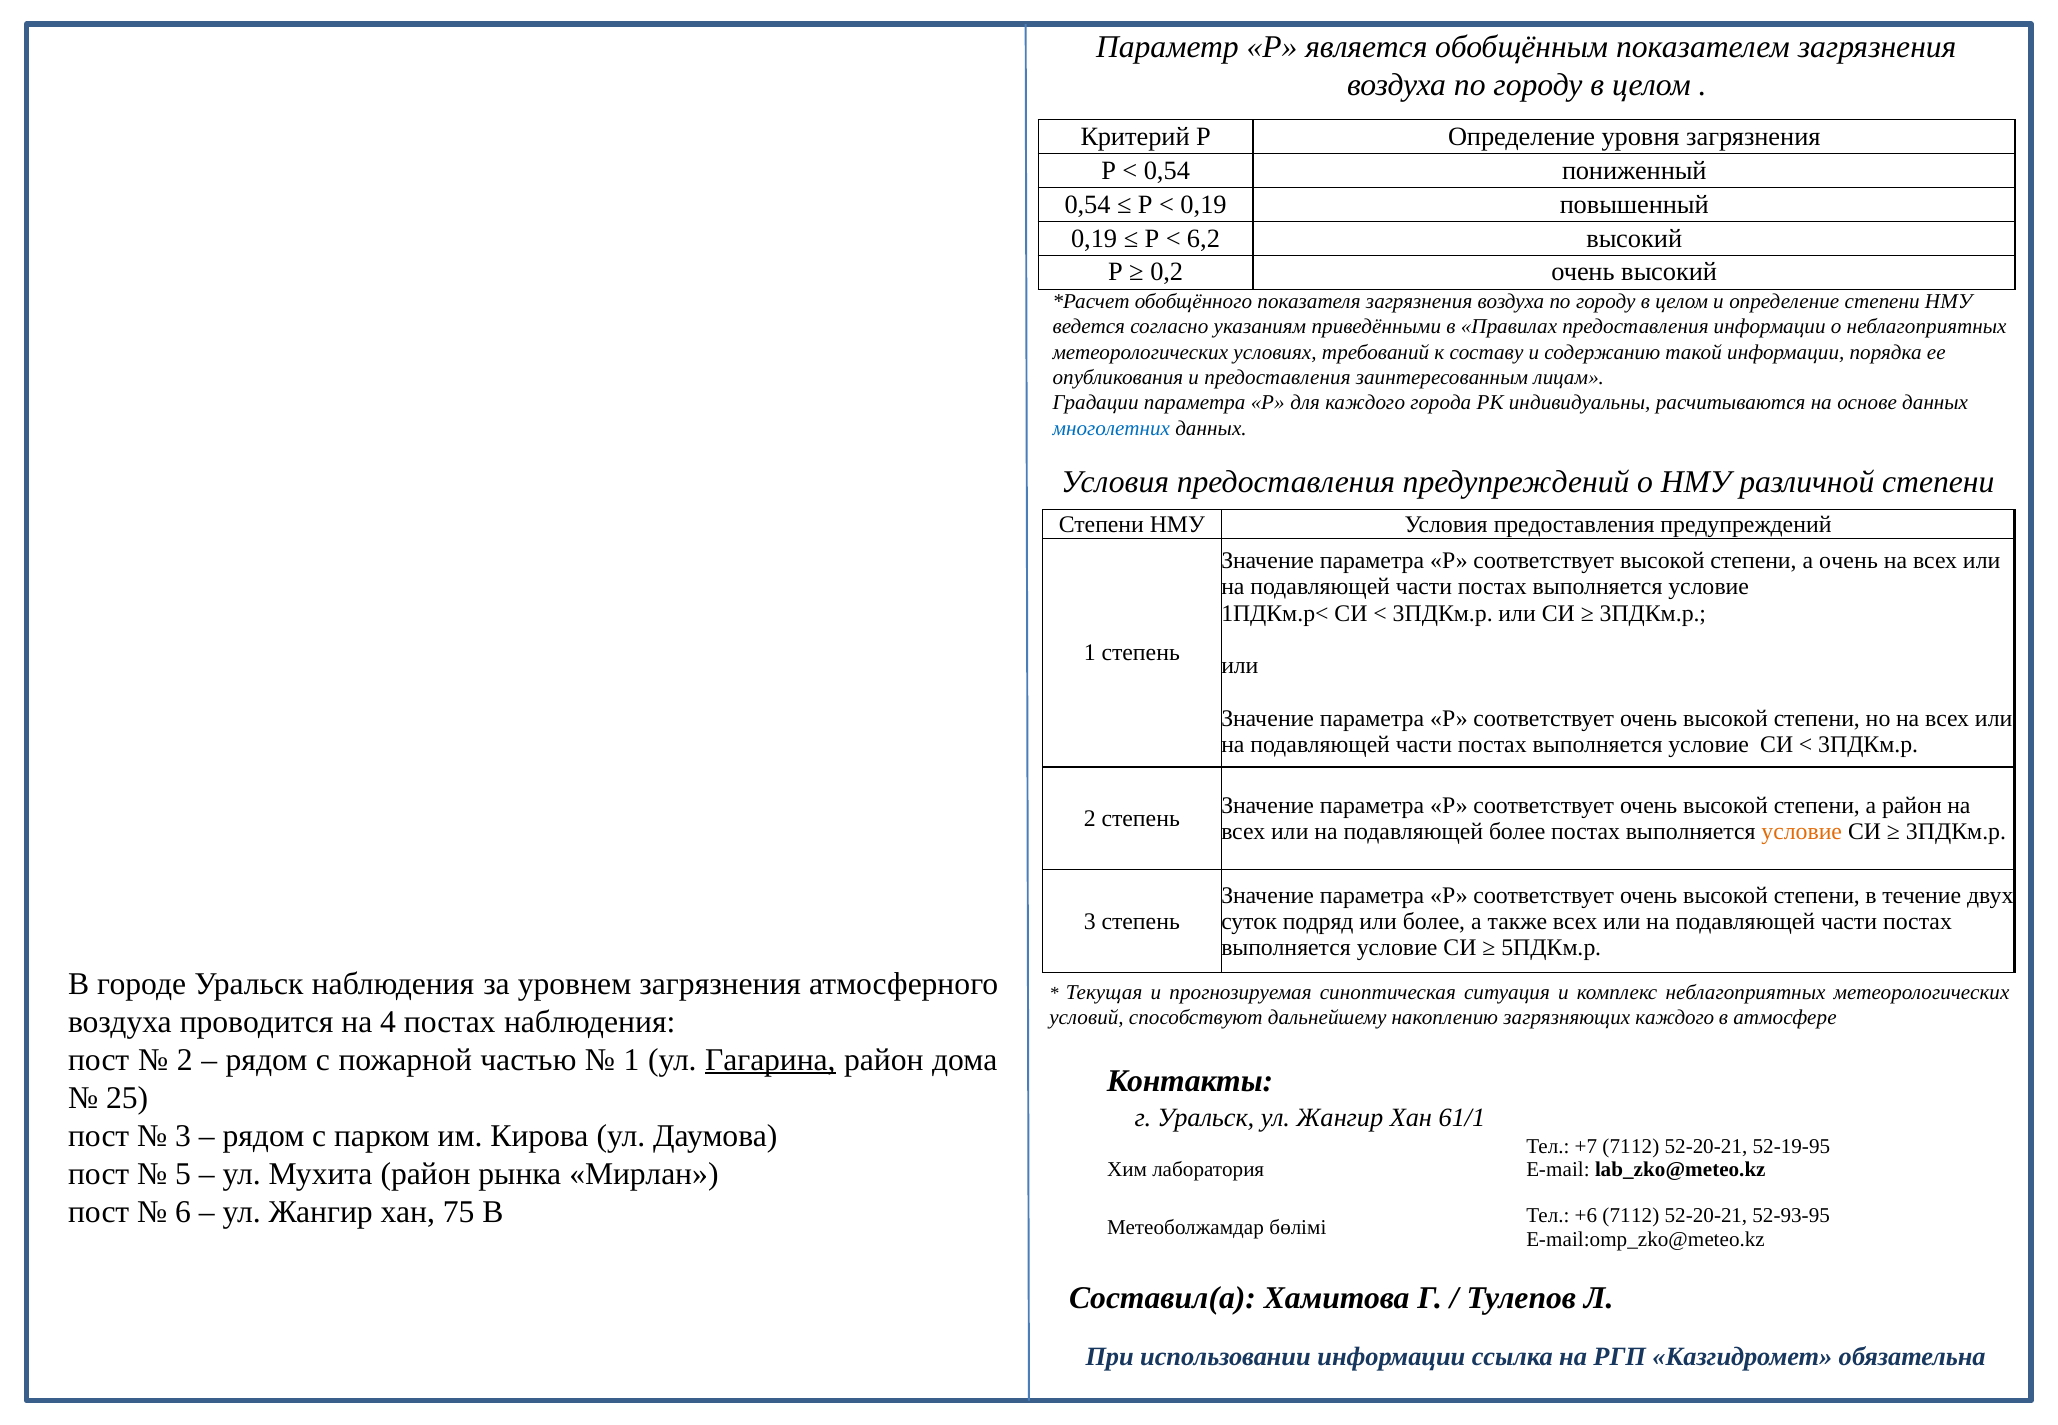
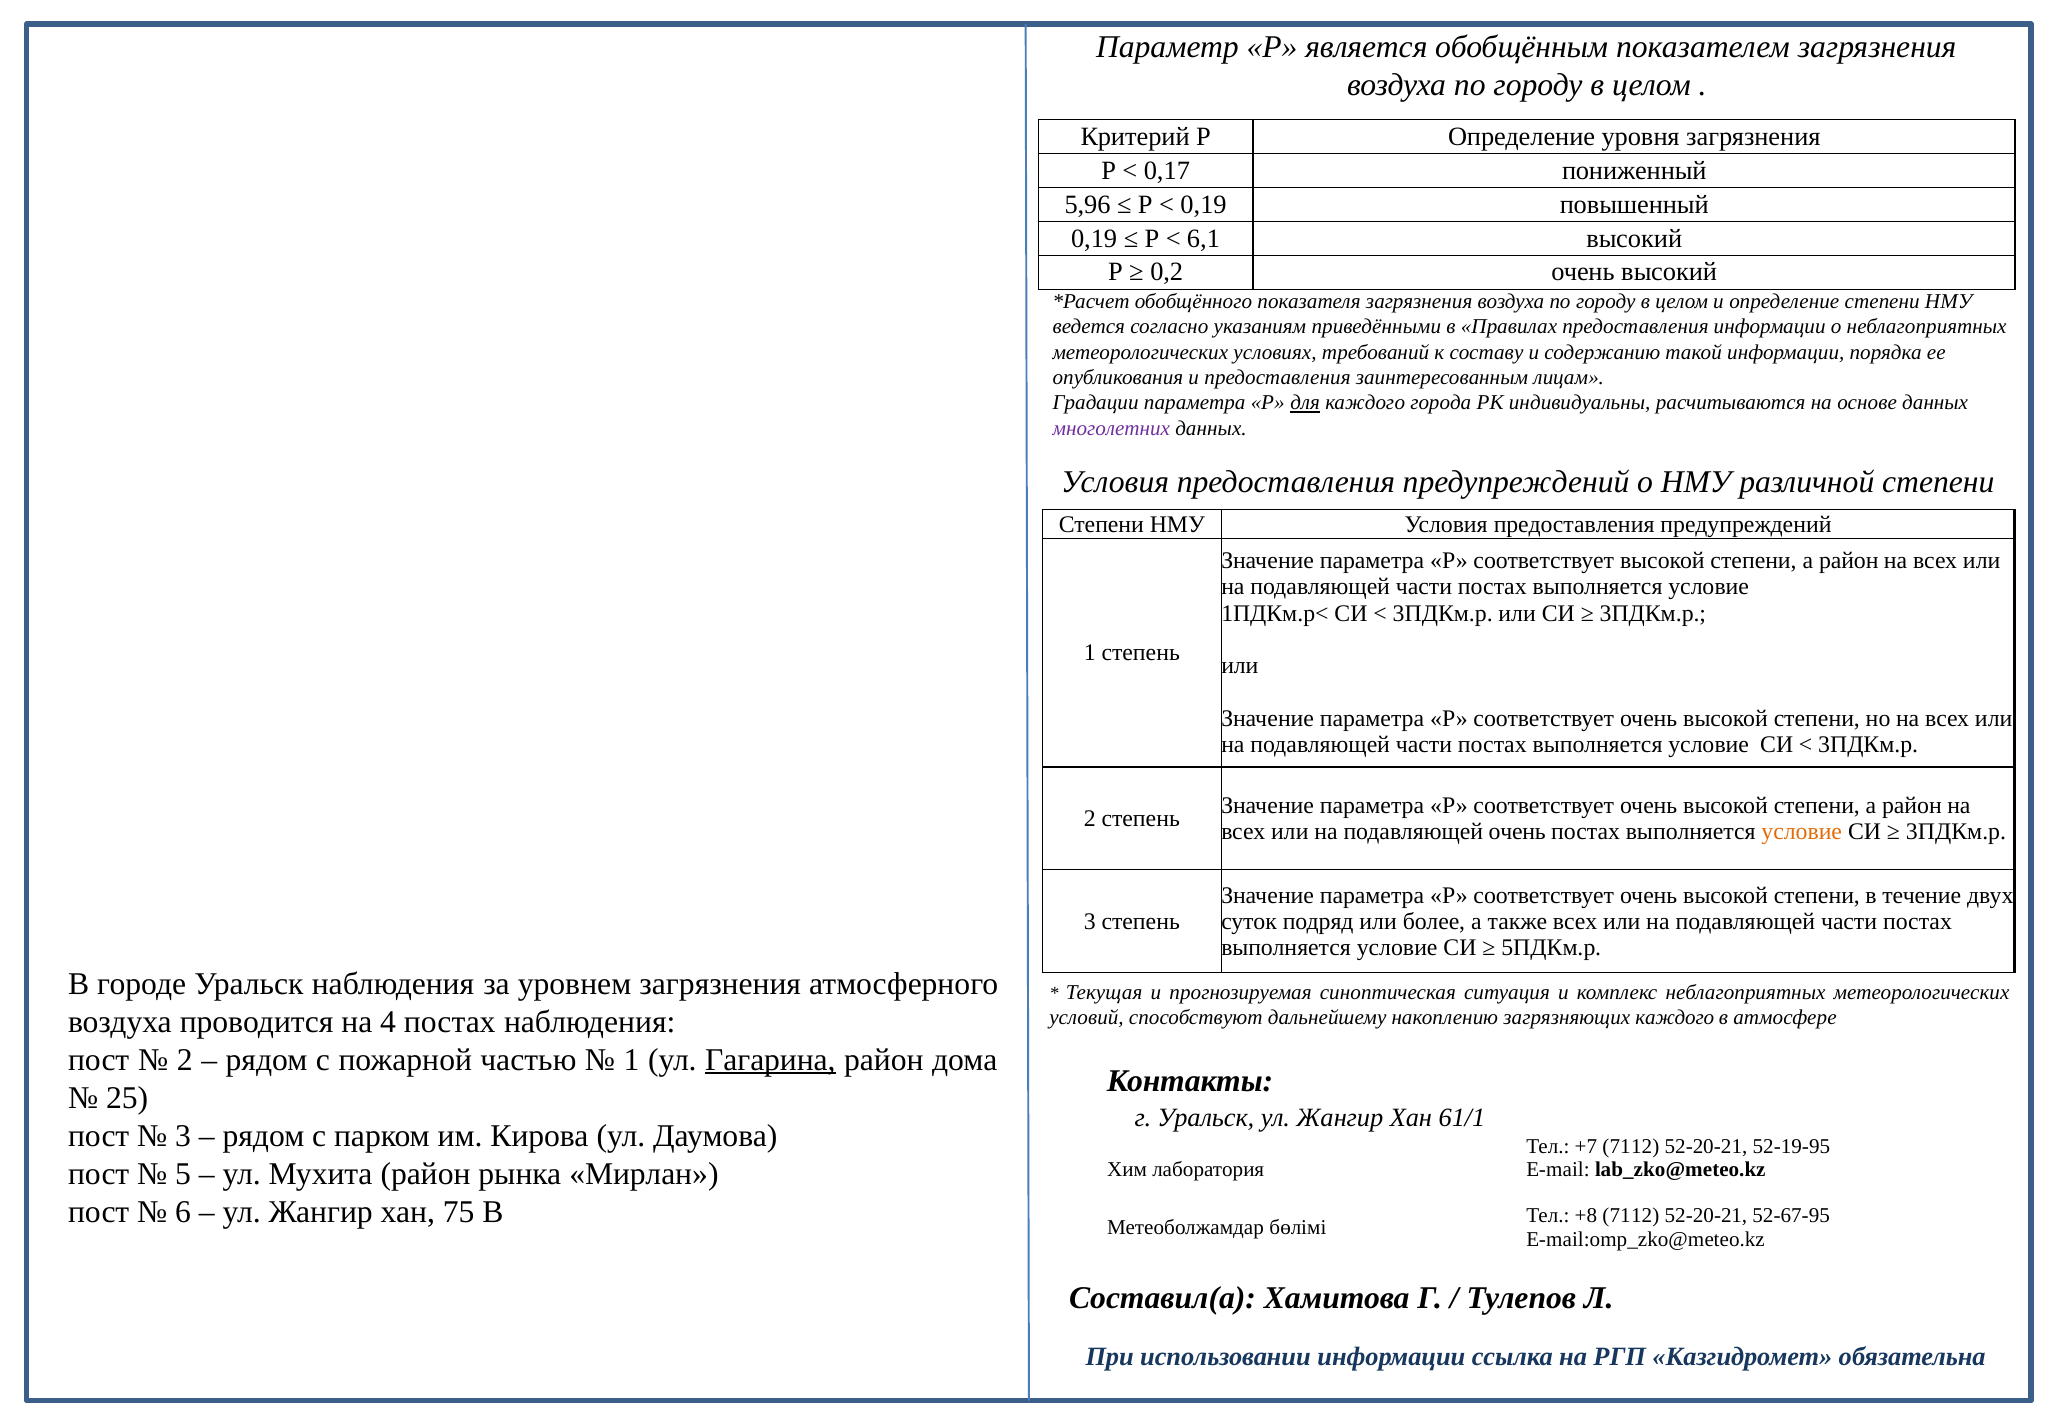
0,54: 0,54 -> 0,17 (1167, 170)
0,54: 0,54 -> 5,96 (1088, 204)
6,2: 6,2 -> 6,1 (1204, 238)
для underline: none -> present (1305, 403)
многолетних colour: blue -> purple (1111, 428)
очень: очень -> район (1849, 561)
подавляющей более: более -> очень (1517, 832)
+6: +6 -> +8 (1586, 1216)
52-93-95: 52-93-95 -> 52-67-95 (1791, 1216)
